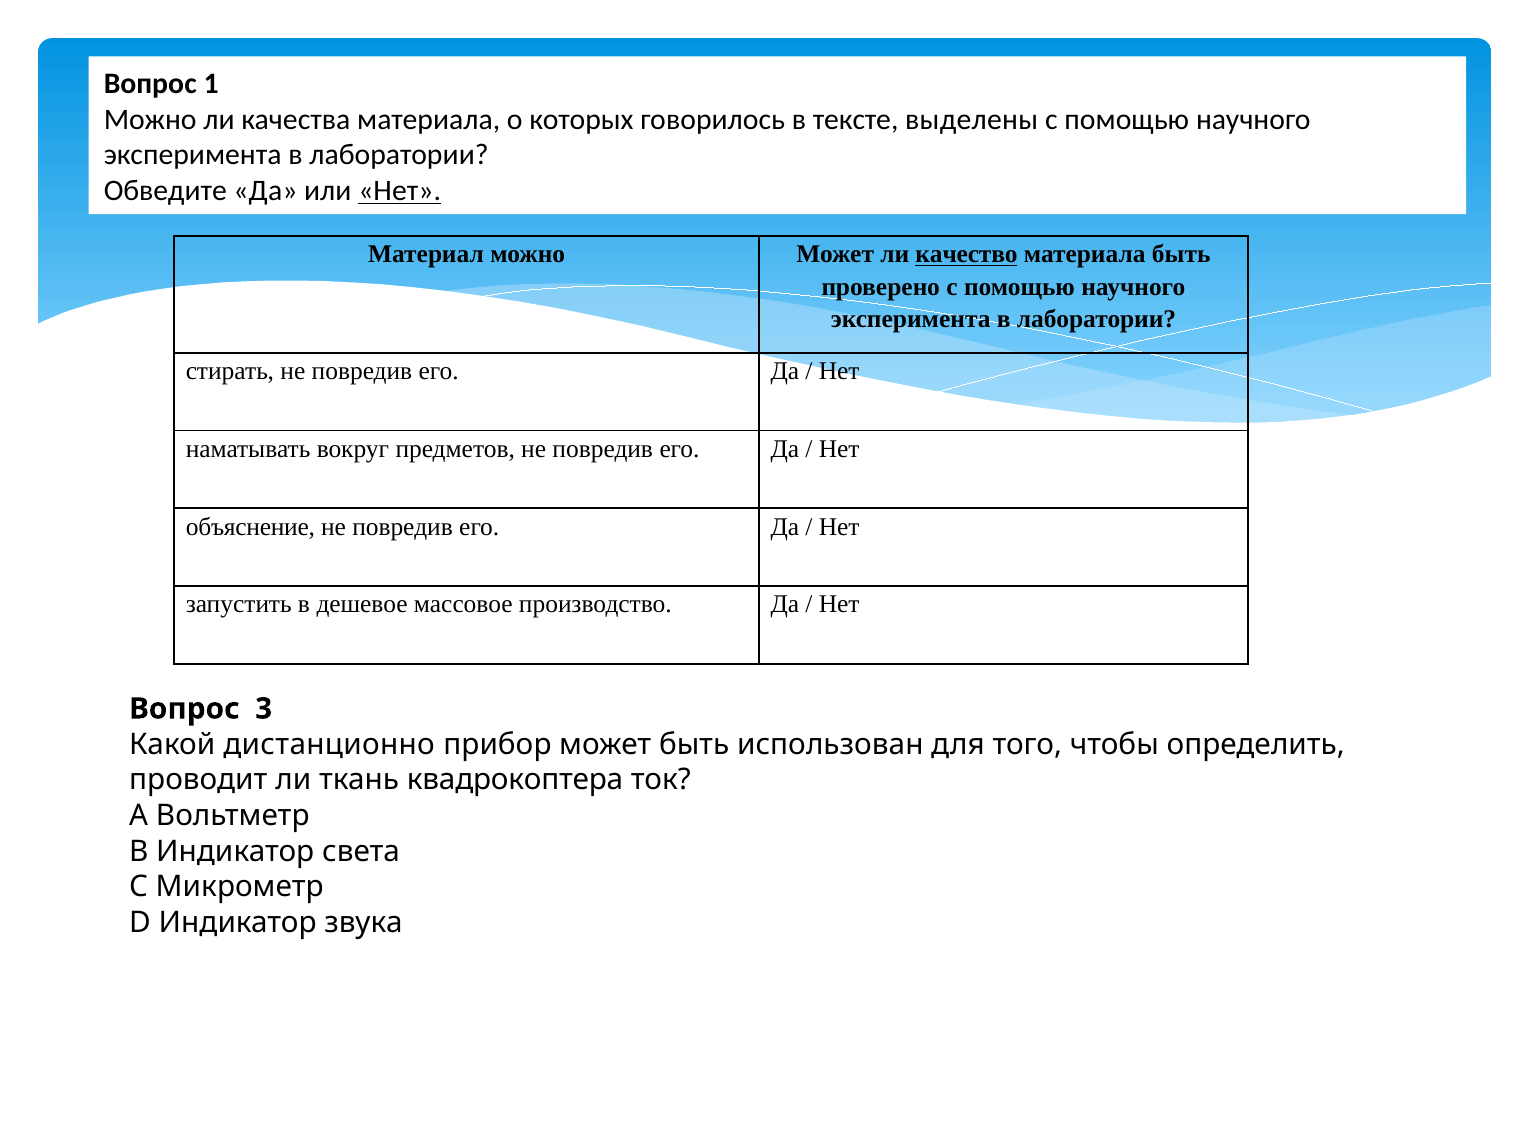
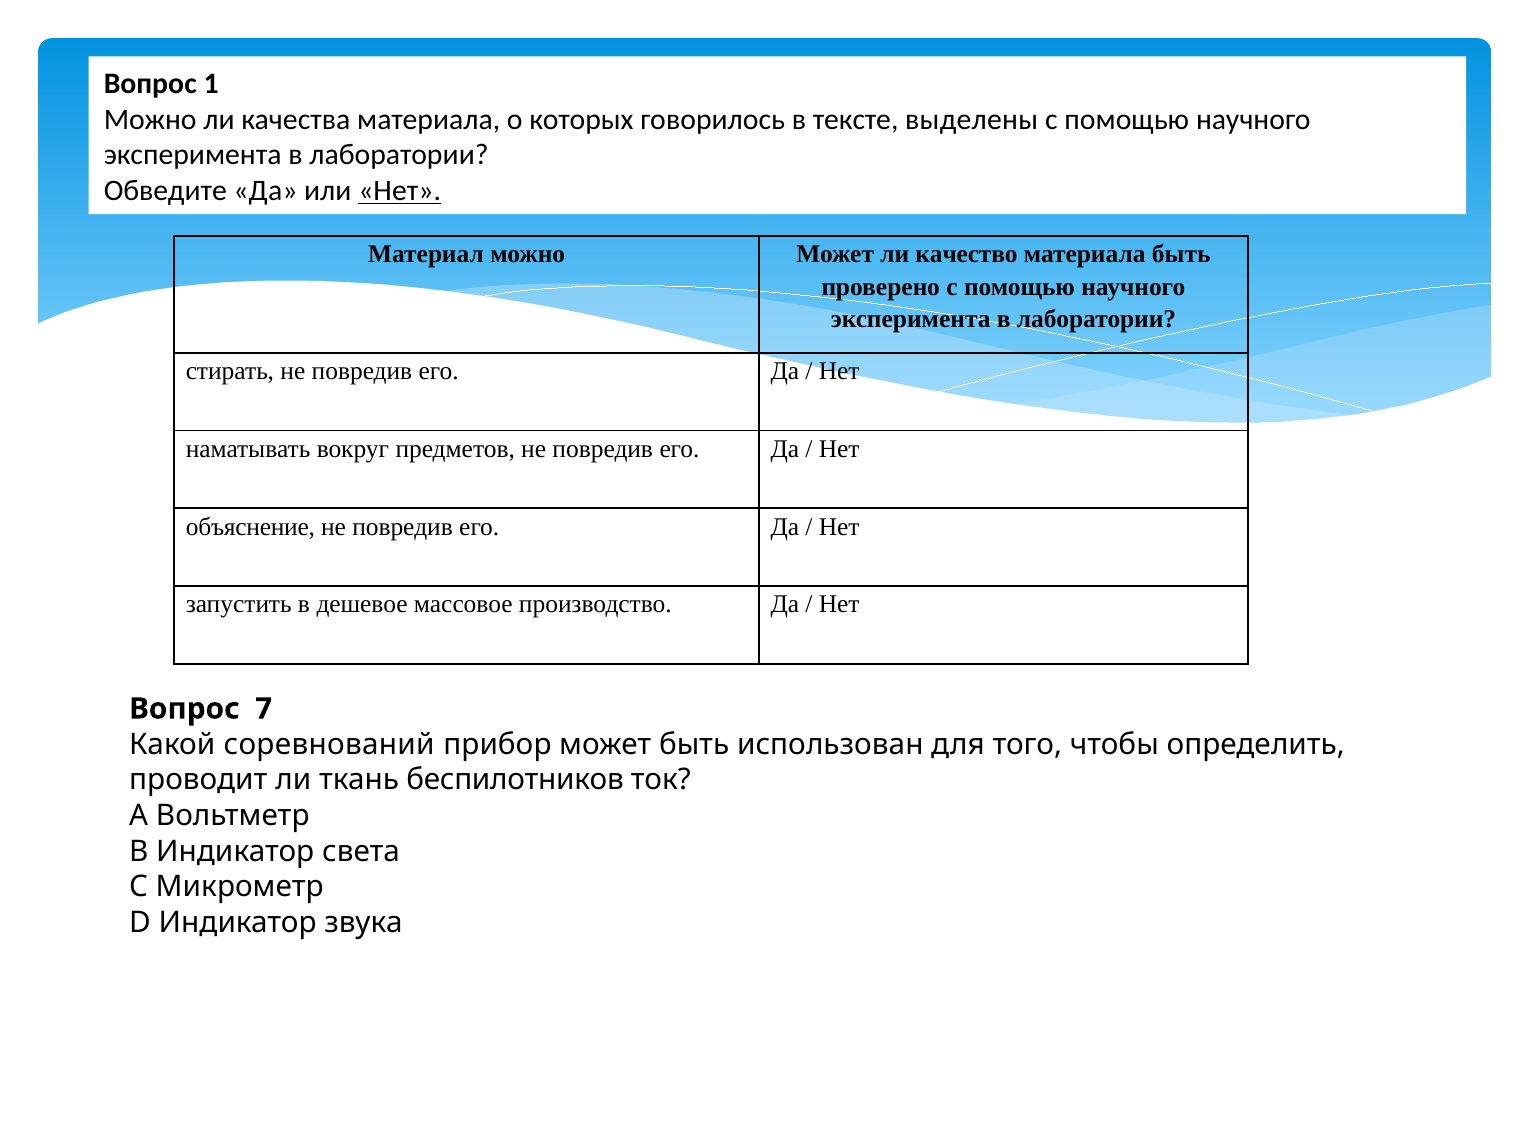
качество underline: present -> none (967, 255)
3: 3 -> 7 (264, 709)
дистанционно: дистанционно -> соревнований (329, 744)
квадрокоптера: квадрокоптера -> беспилотников (515, 780)
